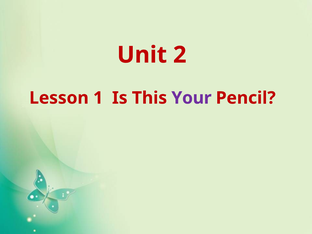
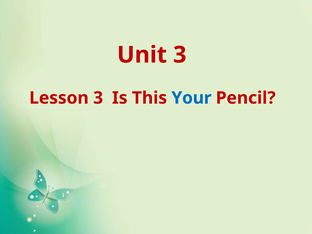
Unit 2: 2 -> 3 (180, 55)
Lesson 1: 1 -> 3 (98, 98)
Your colour: purple -> blue (192, 98)
